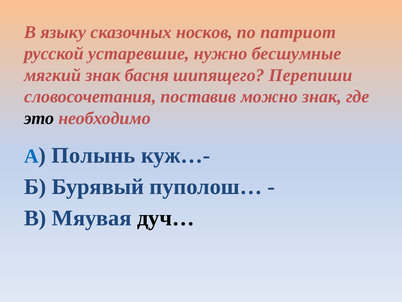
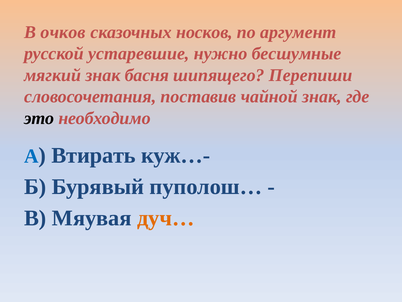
языку: языку -> очков (63, 32)
патриот: патриот -> аргумент (298, 32)
можно: можно -> чайной (269, 96)
Полынь: Полынь -> Втирать (94, 155)
дуч… colour: black -> orange (166, 218)
